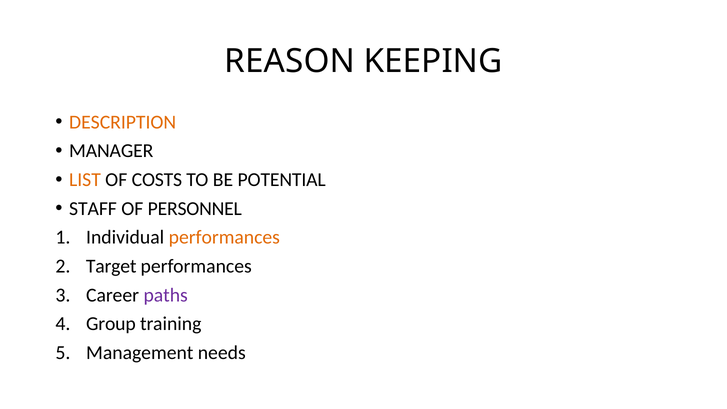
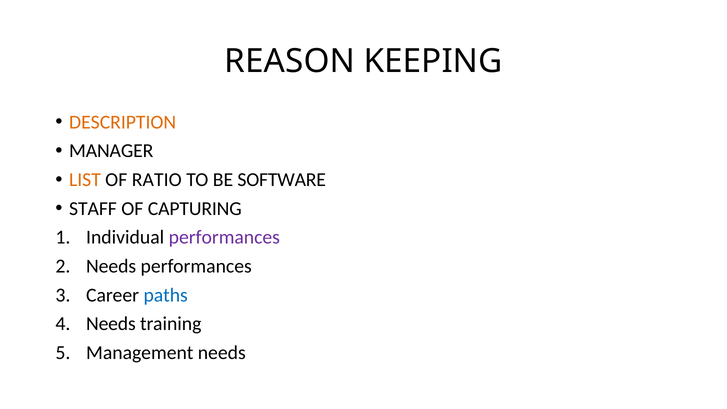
COSTS: COSTS -> RATIO (157, 180)
POTENTIAL: POTENTIAL -> SOFTWARE (282, 180)
PERSONNEL: PERSONNEL -> CAPTURING (195, 209)
performances colour: orange -> purple (224, 237)
Target: Target -> Needs (111, 266)
paths colour: purple -> blue (166, 295)
Group: Group -> Needs (111, 324)
